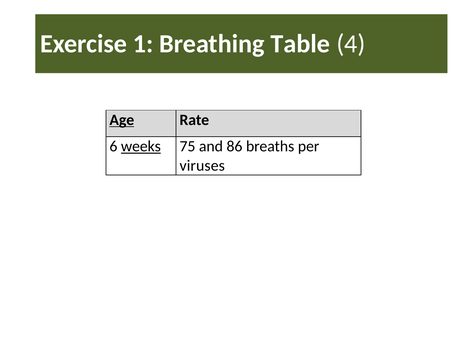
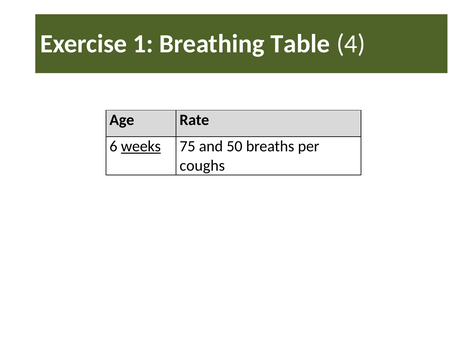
Age underline: present -> none (122, 120)
86: 86 -> 50 (234, 146)
viruses: viruses -> coughs (202, 165)
